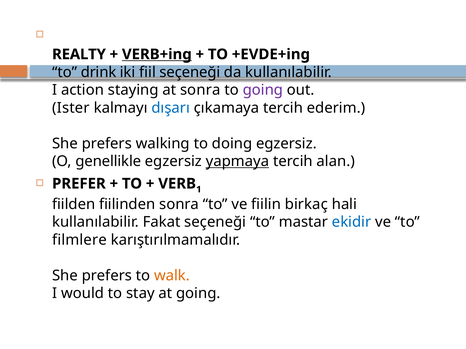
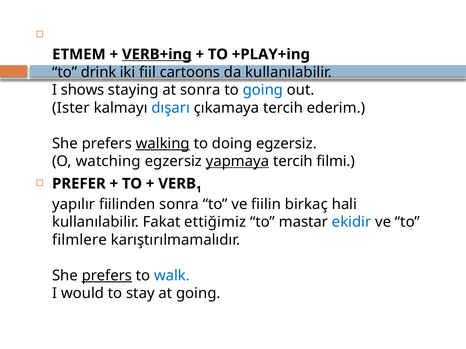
REALTY: REALTY -> ETMEM (79, 54)
+EVDE+ing: +EVDE+ing -> +PLAY+ing (271, 54)
fiil seçeneği: seçeneği -> cartoons (190, 72)
action: action -> shows (83, 90)
going colour: purple -> blue (263, 90)
walking underline: none -> present (163, 144)
genellikle: genellikle -> watching (108, 161)
alan: alan -> filmi (336, 161)
fiilden: fiilden -> yapılır (74, 204)
Fakat seçeneği: seçeneği -> ettiğimiz (215, 222)
prefers underline: none -> present (107, 276)
walk colour: orange -> blue (172, 276)
